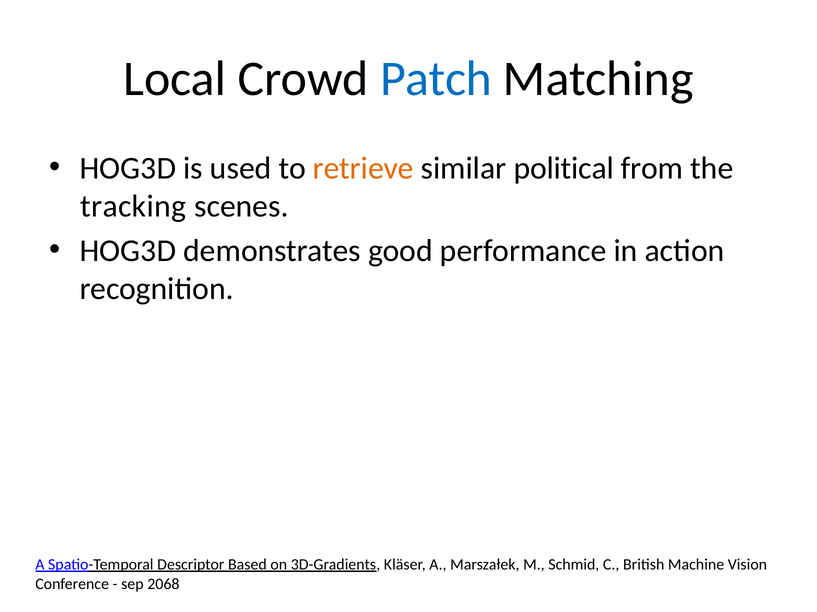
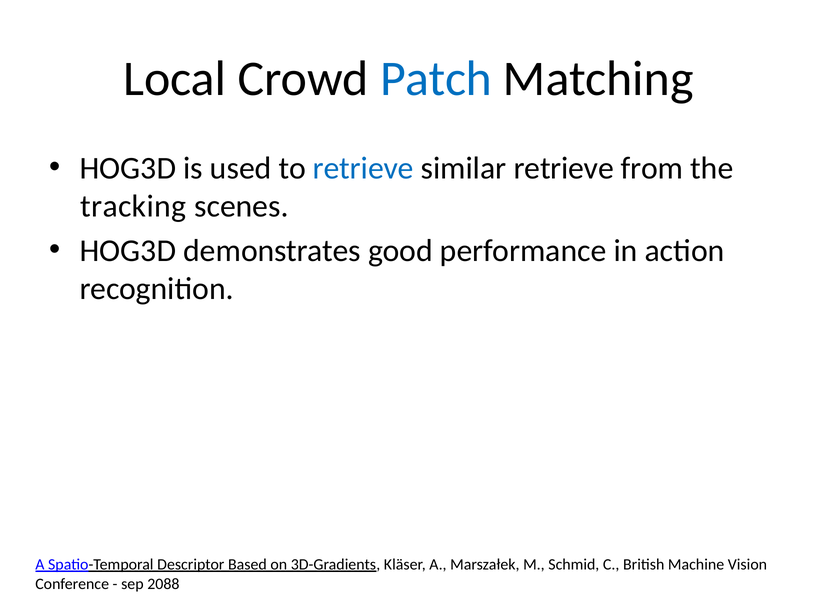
retrieve colour: orange -> blue (363, 168)
similar political: political -> retrieve (564, 168)
2068: 2068 -> 2088 (163, 585)
